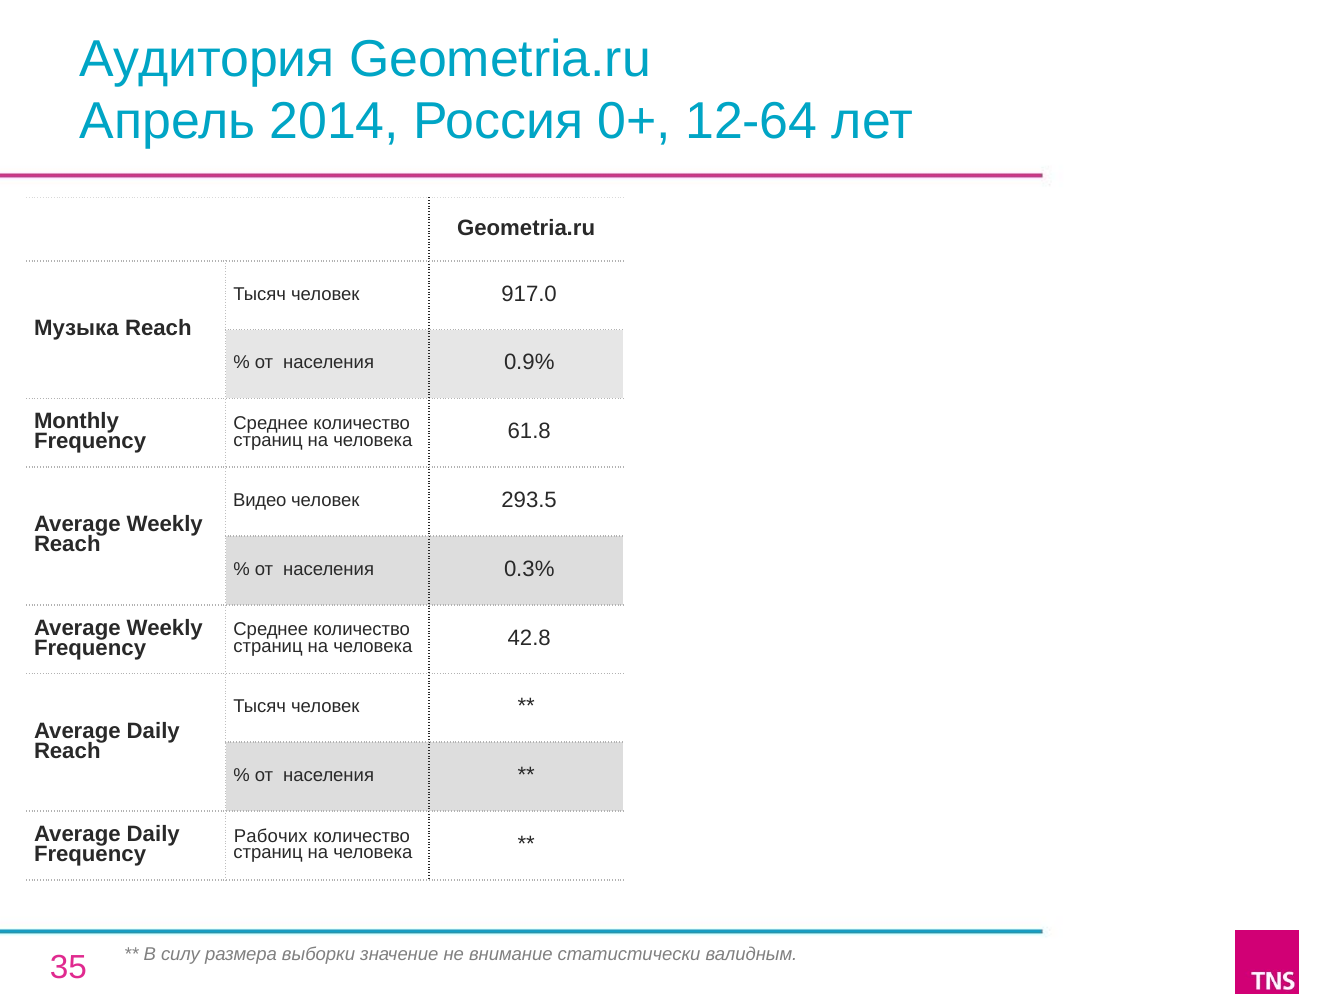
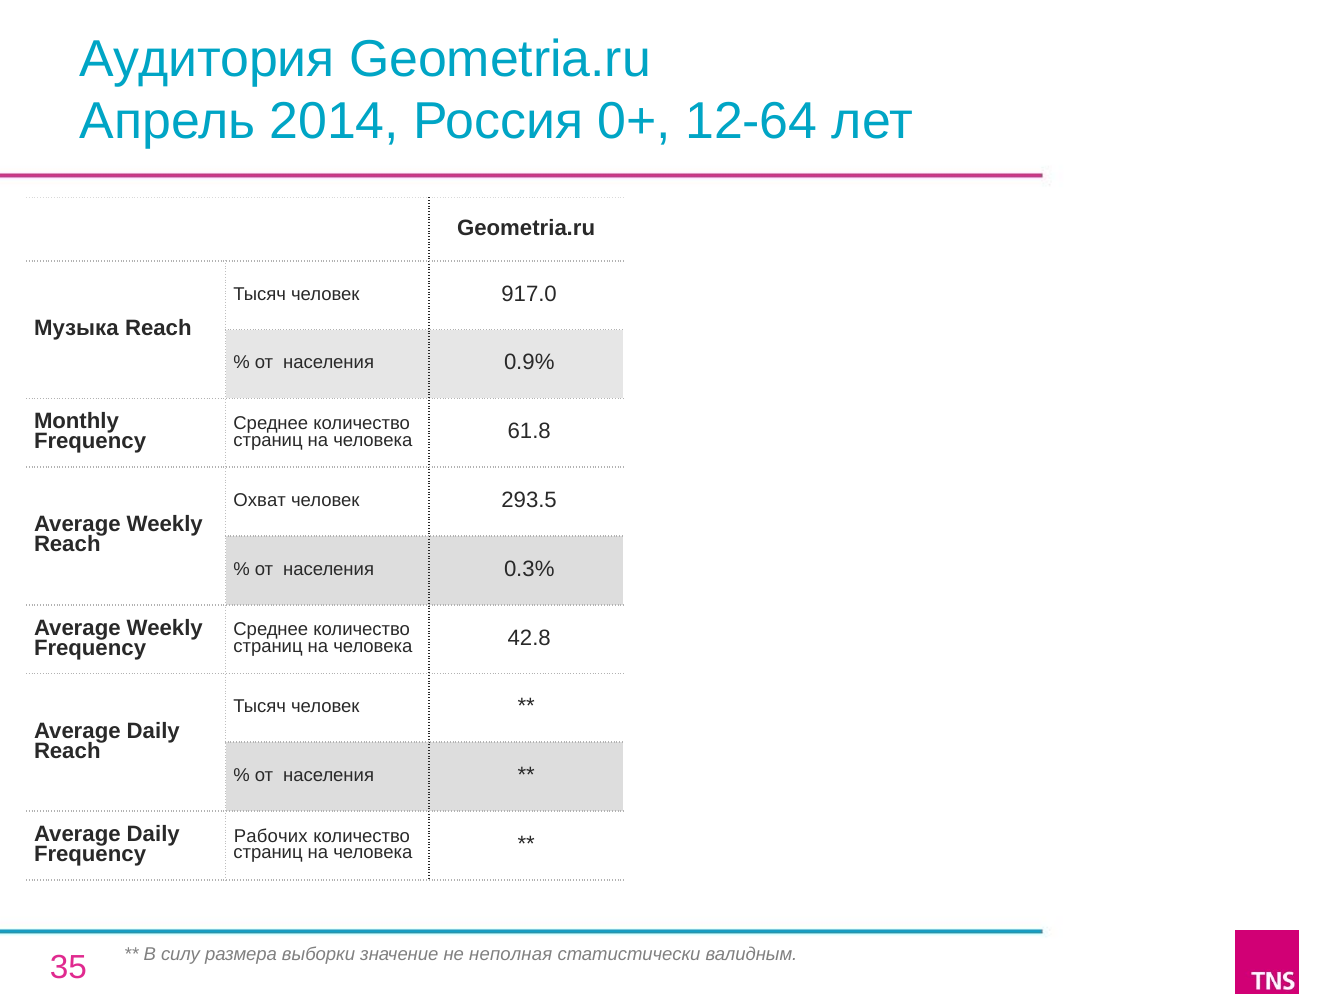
Видео: Видео -> Охват (260, 500)
внимание: внимание -> неполная (511, 954)
